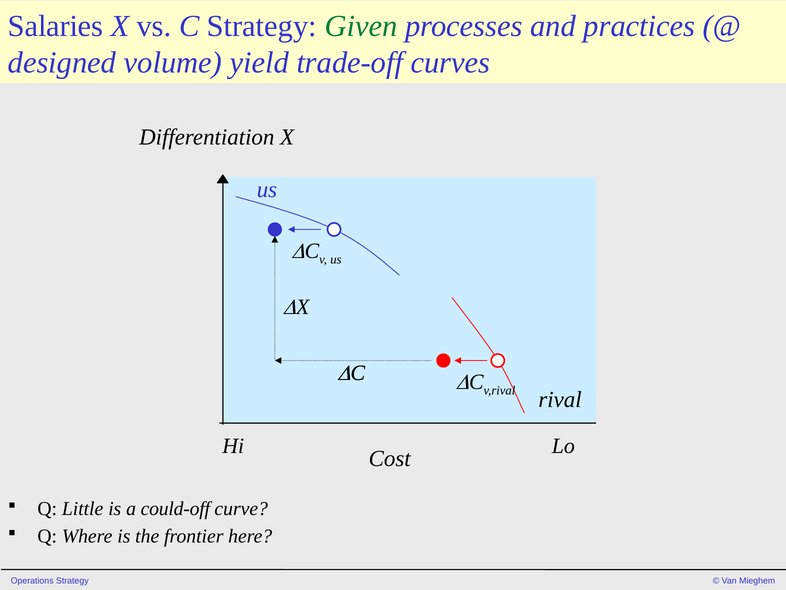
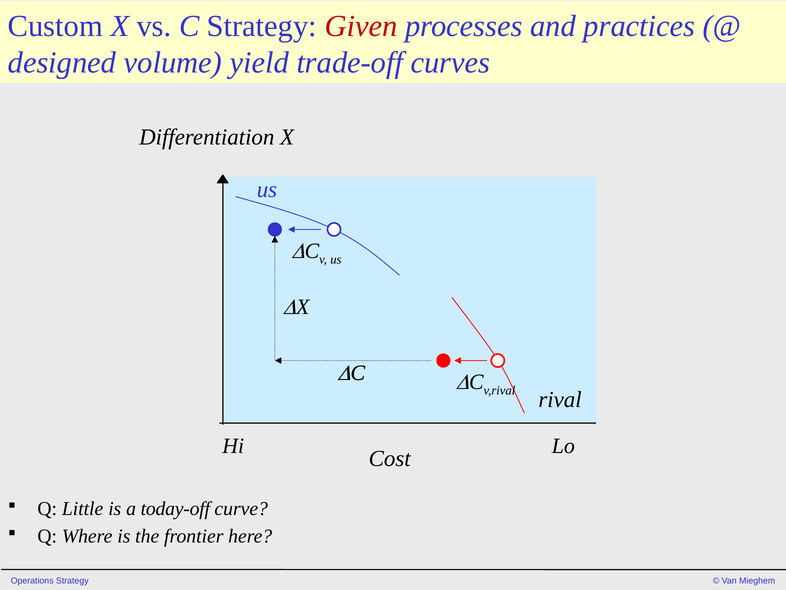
Salaries: Salaries -> Custom (55, 26)
Given colour: green -> red (361, 26)
could-off: could-off -> today-off (175, 508)
